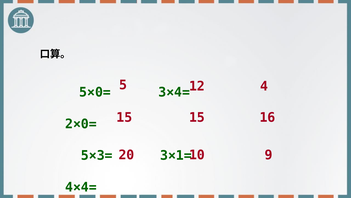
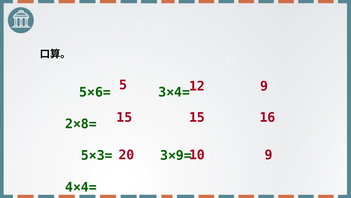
12 4: 4 -> 9 (264, 86)
5×0=: 5×0= -> 5×6= (95, 92)
2×0=: 2×0= -> 2×8= (81, 124)
3×1=: 3×1= -> 3×9= (176, 155)
